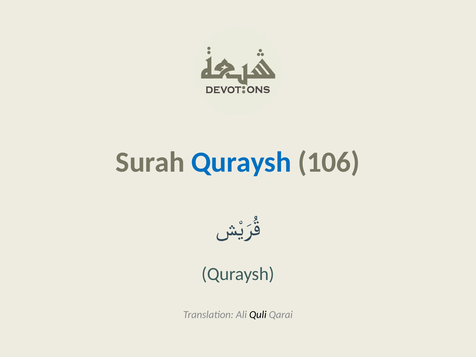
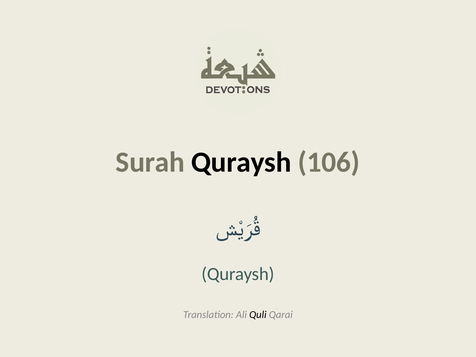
Quraysh colour: blue -> black (241, 162)
